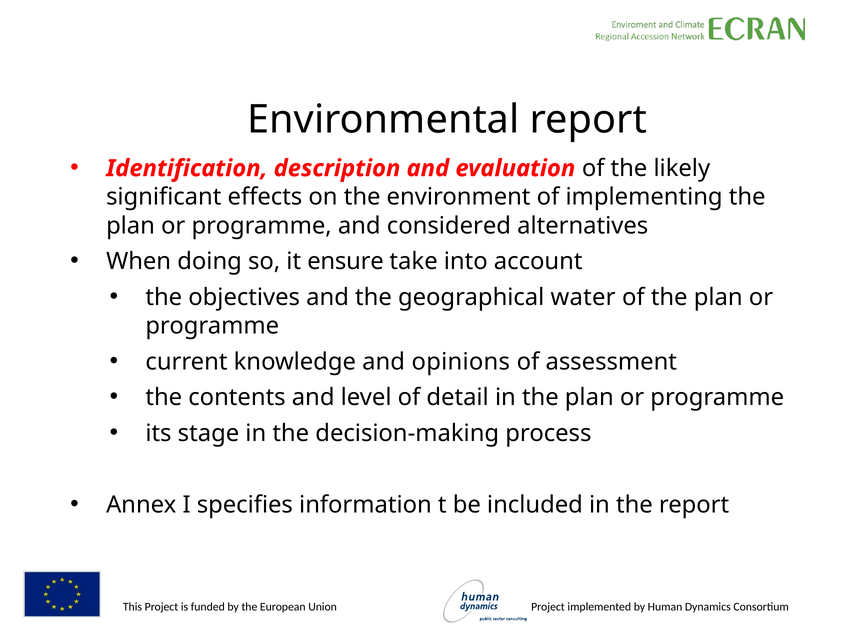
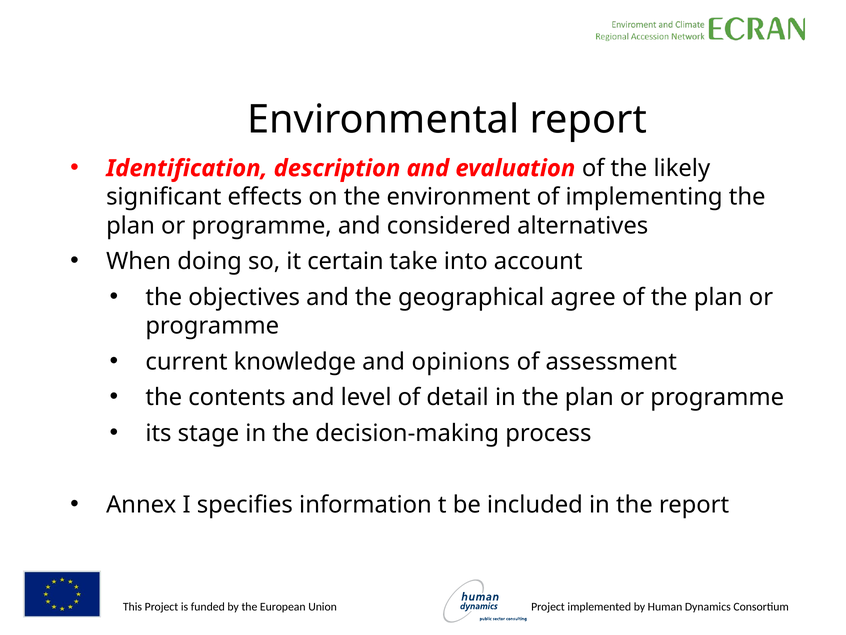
ensure: ensure -> certain (345, 261)
water: water -> agree (583, 297)
